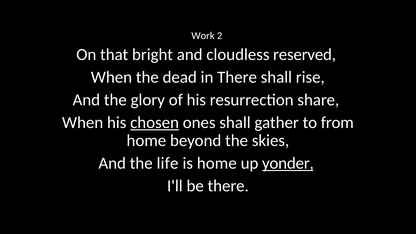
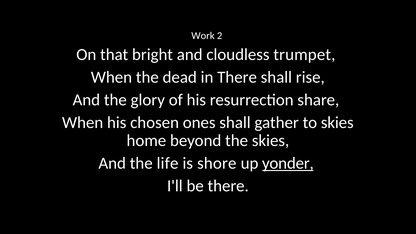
reserved: reserved -> trumpet (304, 55)
chosen underline: present -> none (155, 122)
to from: from -> skies (337, 122)
is home: home -> shore (217, 163)
